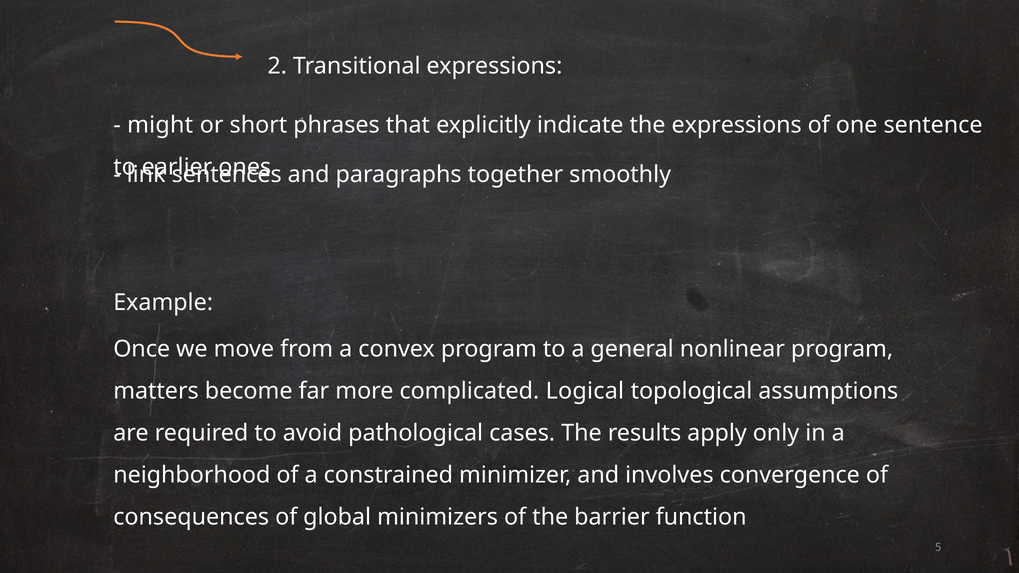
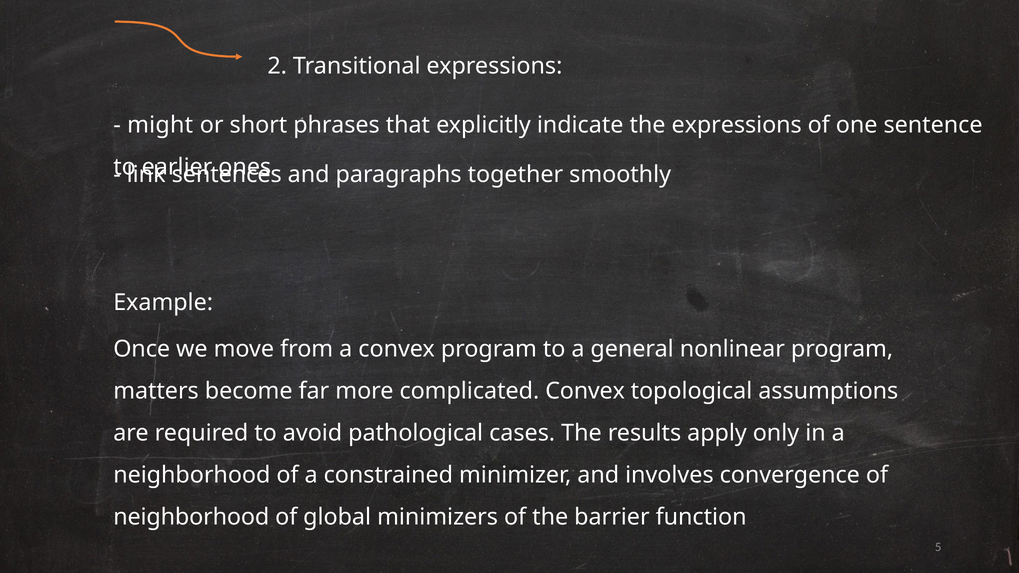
complicated Logical: Logical -> Convex (585, 391)
consequences: consequences -> neighborhood (191, 517)
